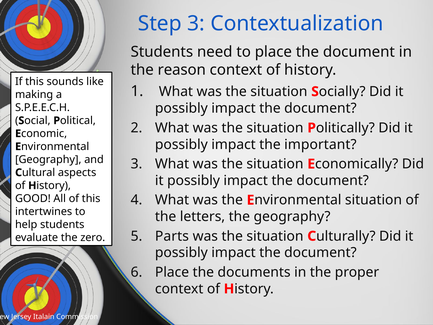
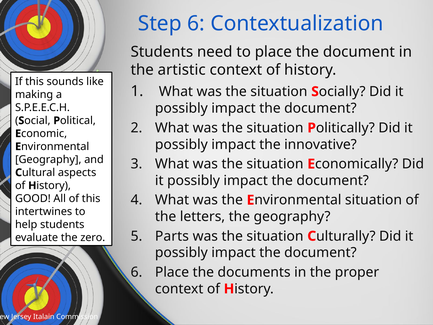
Step 3: 3 -> 6 (196, 23)
reason: reason -> artistic (182, 70)
important: important -> innovative (320, 144)
